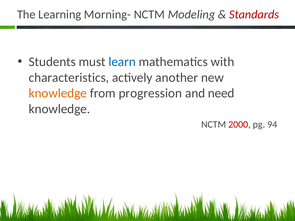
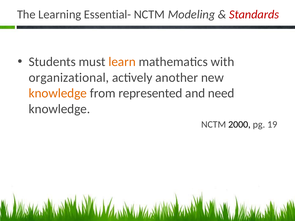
Morning-: Morning- -> Essential- (108, 14)
learn colour: blue -> orange (122, 62)
characteristics: characteristics -> organizational (69, 78)
progression: progression -> represented (150, 93)
2000 colour: red -> black (239, 125)
94: 94 -> 19 (272, 125)
